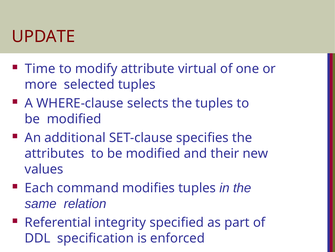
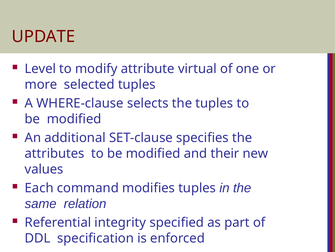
Time: Time -> Level (40, 69)
